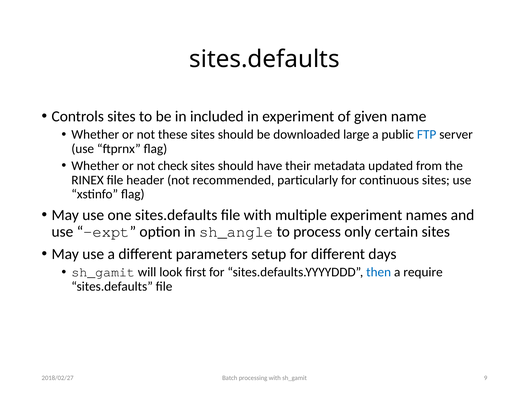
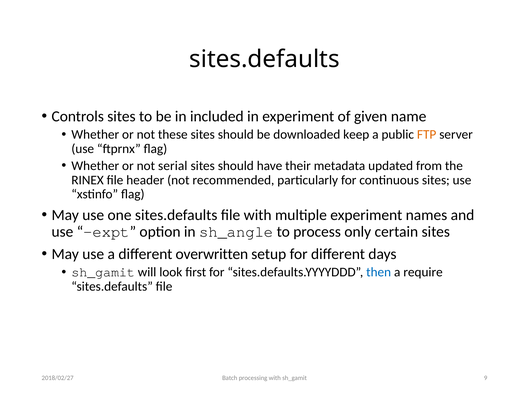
large: large -> keep (356, 135)
FTP colour: blue -> orange (427, 135)
check: check -> serial (173, 166)
parameters: parameters -> overwritten (212, 254)
